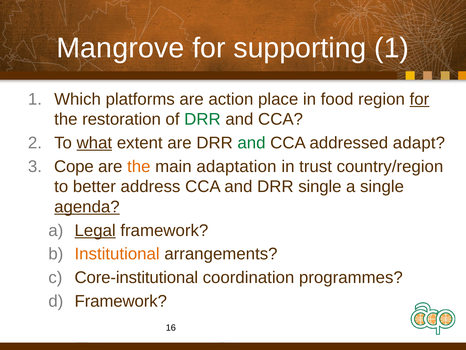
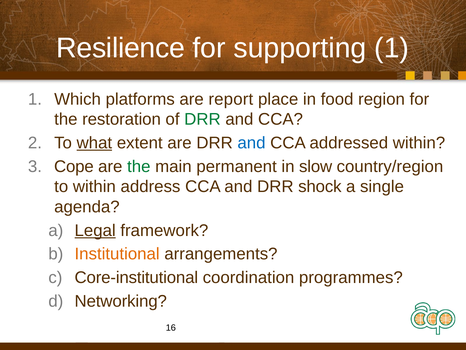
Mangrove: Mangrove -> Resilience (121, 48)
action: action -> report (231, 99)
for underline: present -> none (419, 99)
and colour: green -> blue (252, 143)
addressed adapt: adapt -> within (419, 143)
the colour: orange -> green (139, 166)
adaptation: adaptation -> permanent (237, 166)
trust: trust -> slow (316, 166)
to better: better -> within (94, 186)
DRR single: single -> shock (320, 186)
agenda underline: present -> none (87, 207)
Framework: Framework -> Networking (121, 301)
